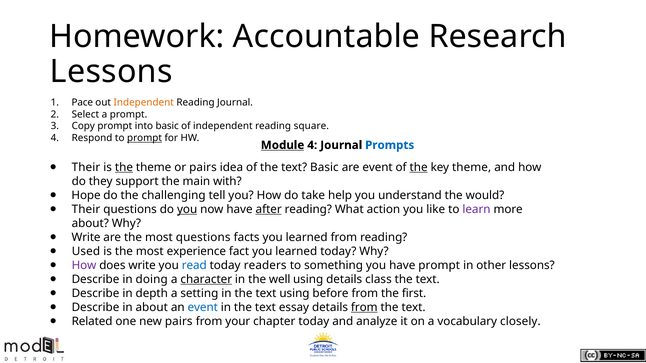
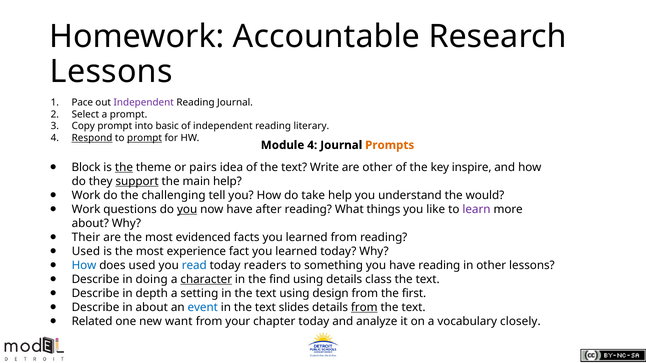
Independent colour: orange -> purple (144, 103)
square: square -> literary (311, 126)
Respond underline: none -> present (92, 138)
Module underline: present -> none (283, 145)
Prompts colour: blue -> orange (390, 145)
Their: Their -> Block (86, 167)
text Basic: Basic -> Write (325, 167)
are event: event -> other (378, 167)
the underline: present -> none (419, 167)
key theme: theme -> inspire (472, 167)
support underline: none -> present (137, 181)
main with: with -> help (227, 181)
Hope: Hope -> Work (86, 195)
Their: Their -> Work (86, 209)
after underline: present -> none (269, 209)
action: action -> things (383, 209)
Write: Write -> Their (86, 237)
most questions: questions -> evidenced (203, 237)
How colour: purple -> blue (84, 265)
does write: write -> used (142, 265)
have prompt: prompt -> reading (439, 265)
well: well -> find (280, 279)
before: before -> design (331, 294)
essay: essay -> slides (294, 308)
new pairs: pairs -> want (179, 322)
